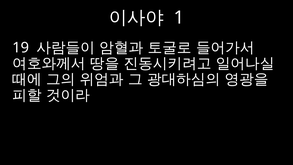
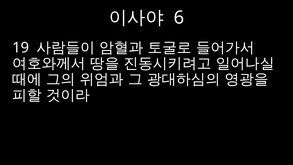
1: 1 -> 6 (179, 18)
